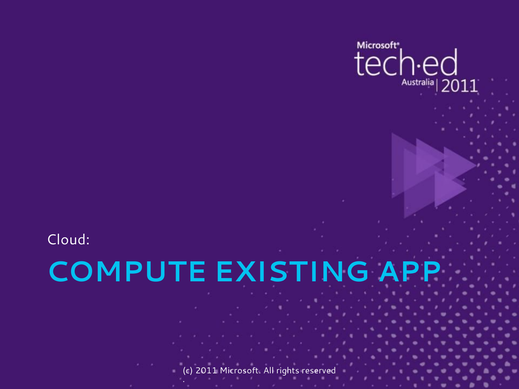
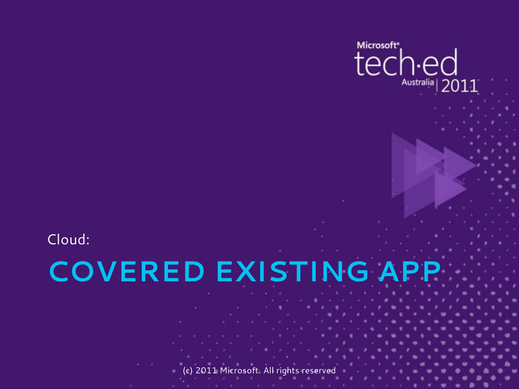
COMPUTE: COMPUTE -> COVERED (126, 272)
